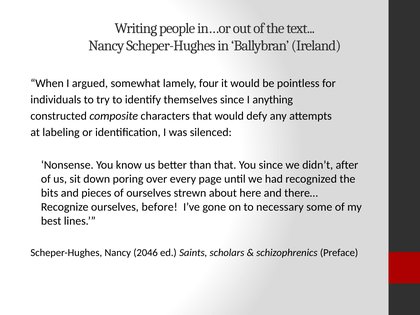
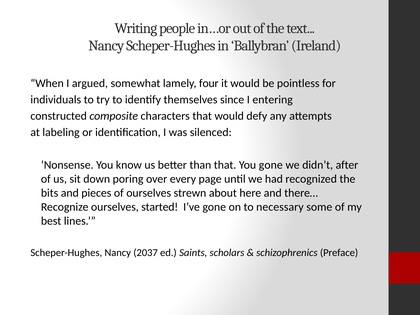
anything: anything -> entering (273, 100)
You since: since -> gone (271, 165)
before: before -> started (160, 207)
2046: 2046 -> 2037 (146, 253)
